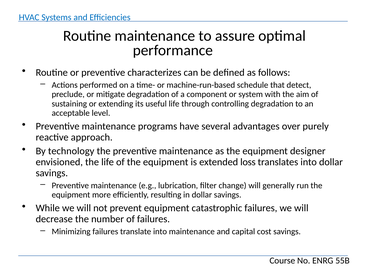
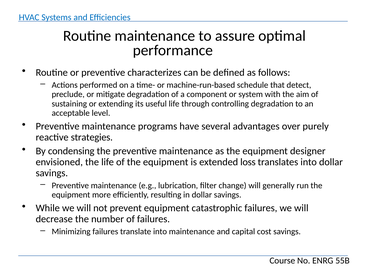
approach: approach -> strategies (92, 137)
technology: technology -> condensing (71, 151)
